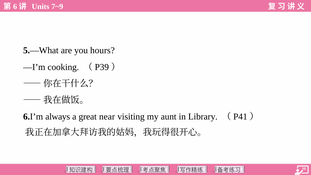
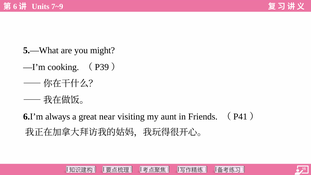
hours: hours -> might (103, 50)
Library: Library -> Friends (203, 117)
